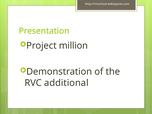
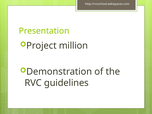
additional: additional -> guidelines (66, 83)
